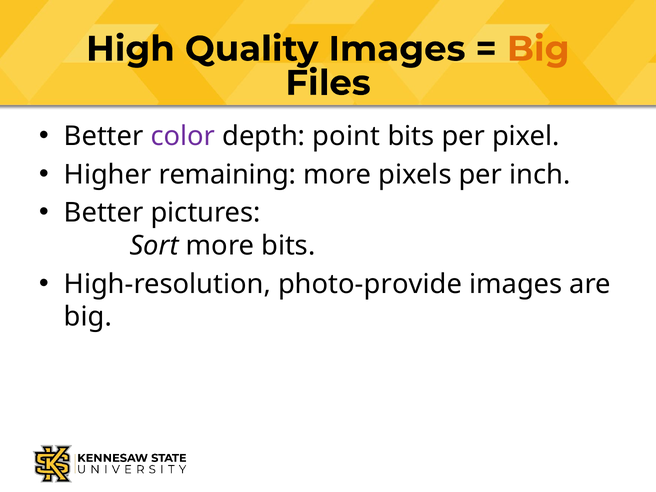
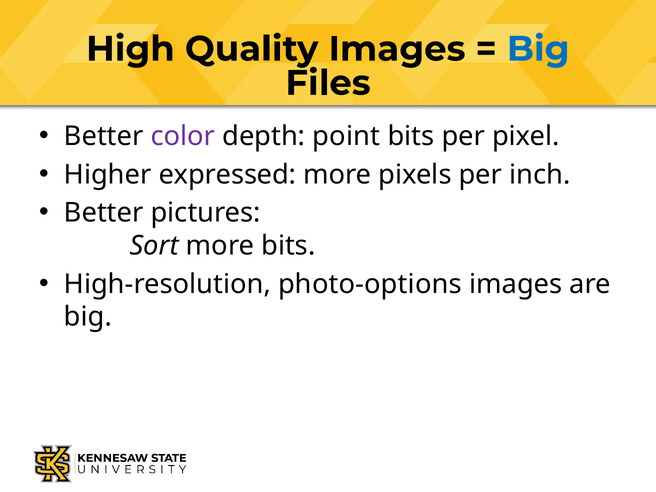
Big colour: orange -> blue (538, 49)
remaining: remaining -> expressed (227, 175)
photo-provide: photo-provide -> photo-options (370, 284)
